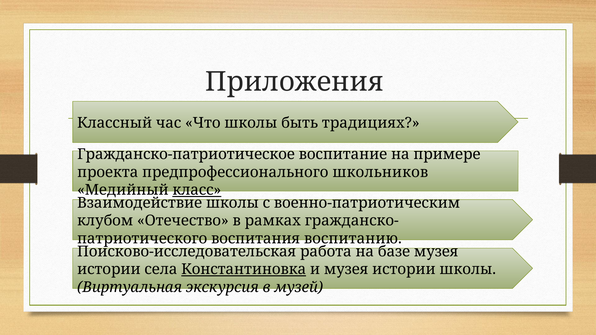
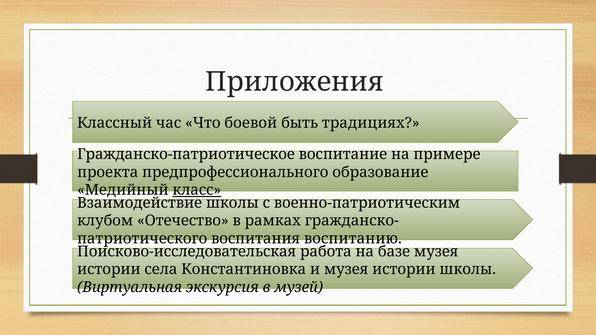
Что школы: школы -> боевой (251, 123)
школьников: школьников -> образование (380, 172)
Константиновка underline: present -> none (244, 270)
